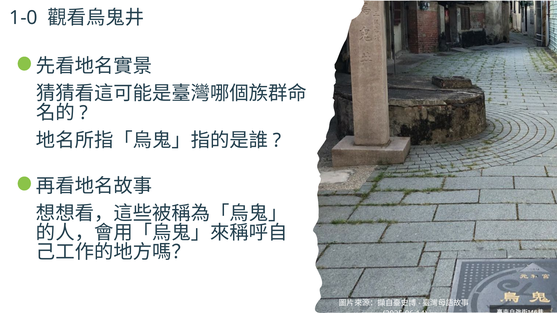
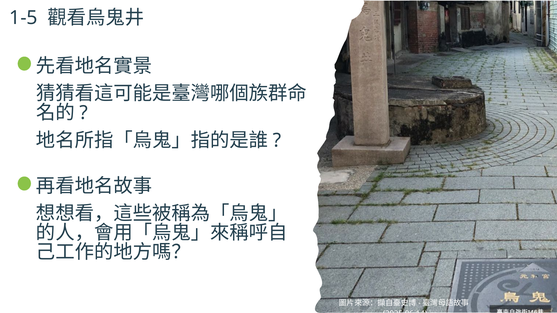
1-0: 1-0 -> 1-5 (23, 18)
